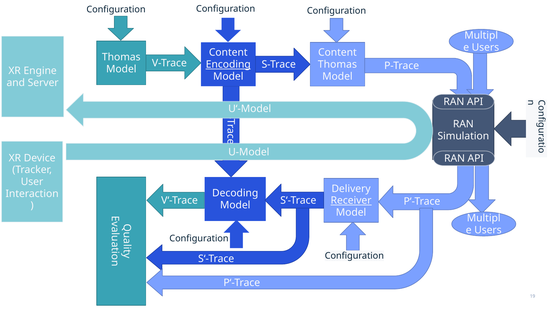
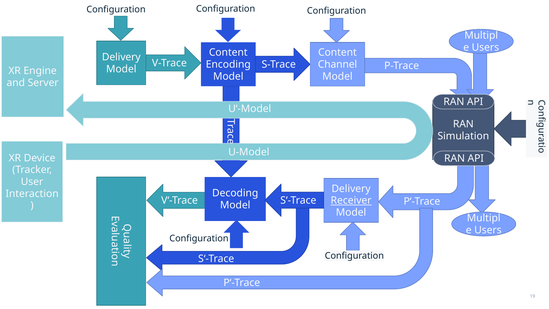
Thomas: Thomas -> Delivery (121, 57)
Encoding underline: present -> none (228, 64)
Thomas: Thomas -> Channel (338, 64)
